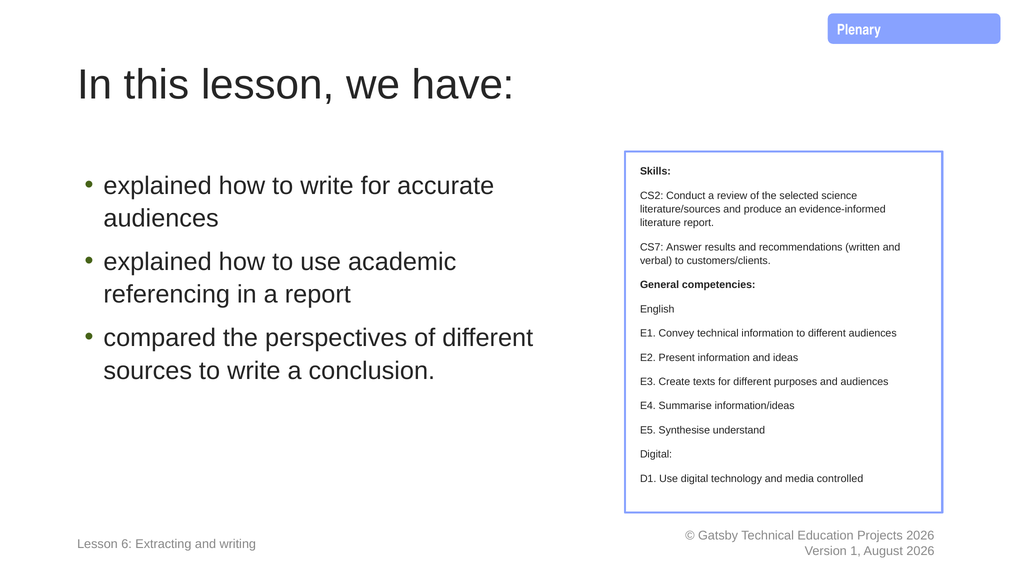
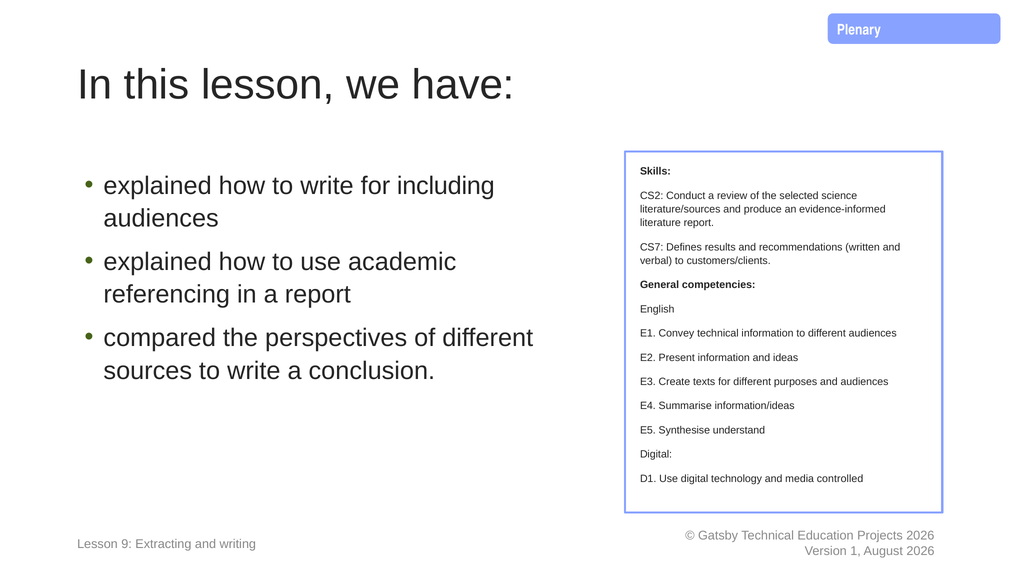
accurate: accurate -> including (446, 186)
Answer: Answer -> Defines (684, 247)
6: 6 -> 9 (127, 544)
